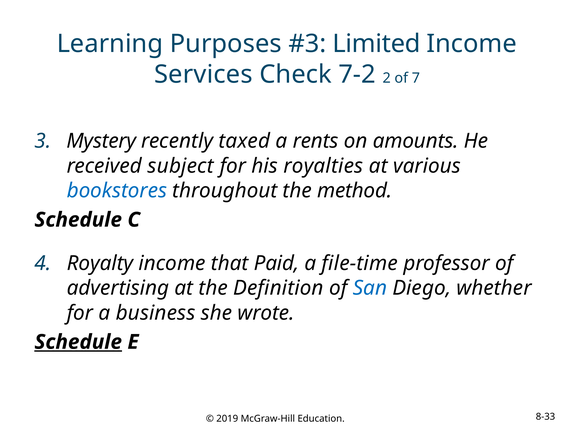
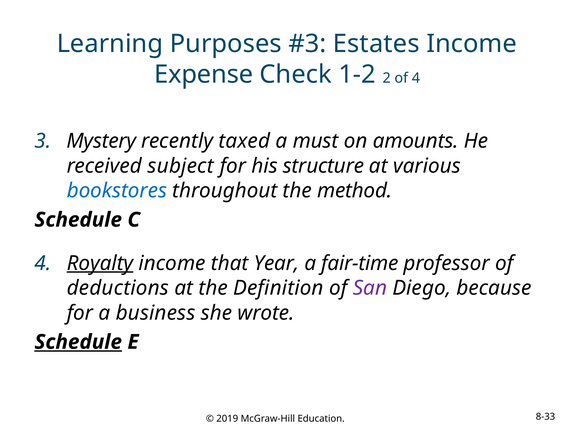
Limited: Limited -> Estates (376, 44)
Services: Services -> Expense (204, 74)
7-2: 7-2 -> 1-2 (357, 74)
of 7: 7 -> 4 (416, 78)
rents: rents -> must (316, 141)
royalties: royalties -> structure (324, 166)
Royalty underline: none -> present (100, 263)
Paid: Paid -> Year (277, 263)
file-time: file-time -> fair-time (360, 263)
advertising: advertising -> deductions (118, 288)
San colour: blue -> purple (370, 288)
whether: whether -> because (494, 288)
